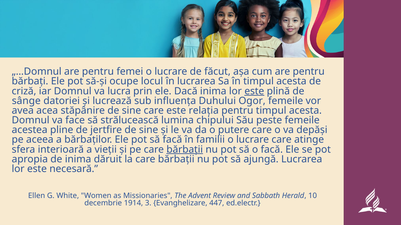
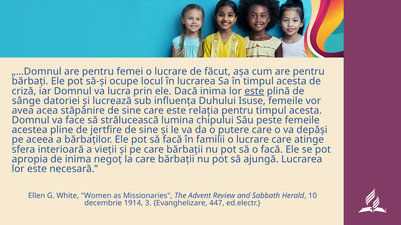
Ogor: Ogor -> Isuse (252, 101)
bărbații underline: present -> none (185, 150)
dăruit: dăruit -> negoț (108, 160)
